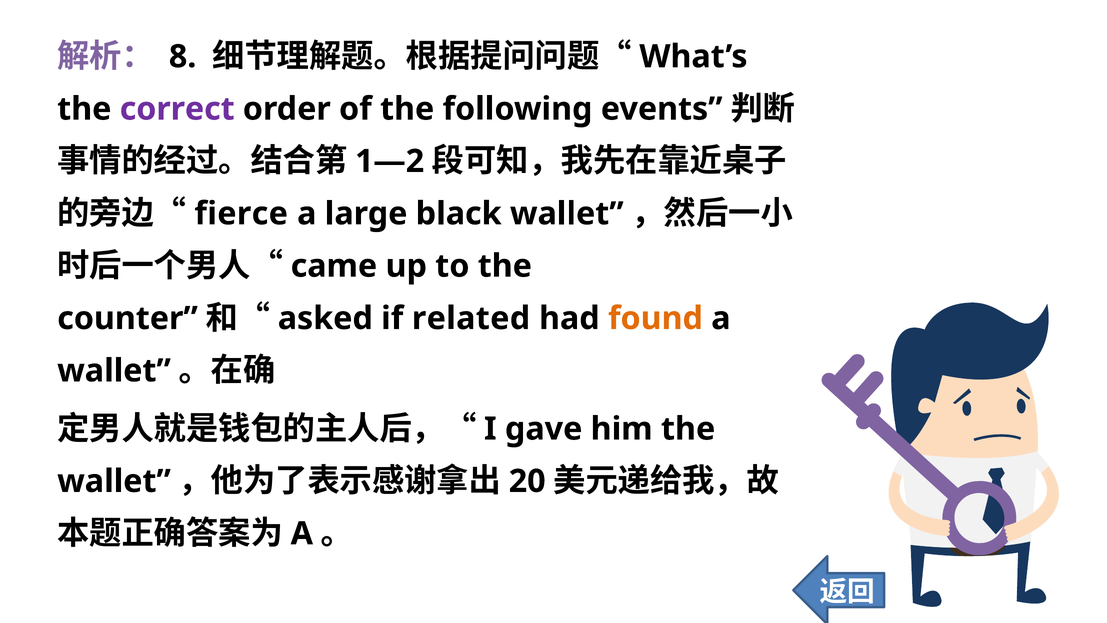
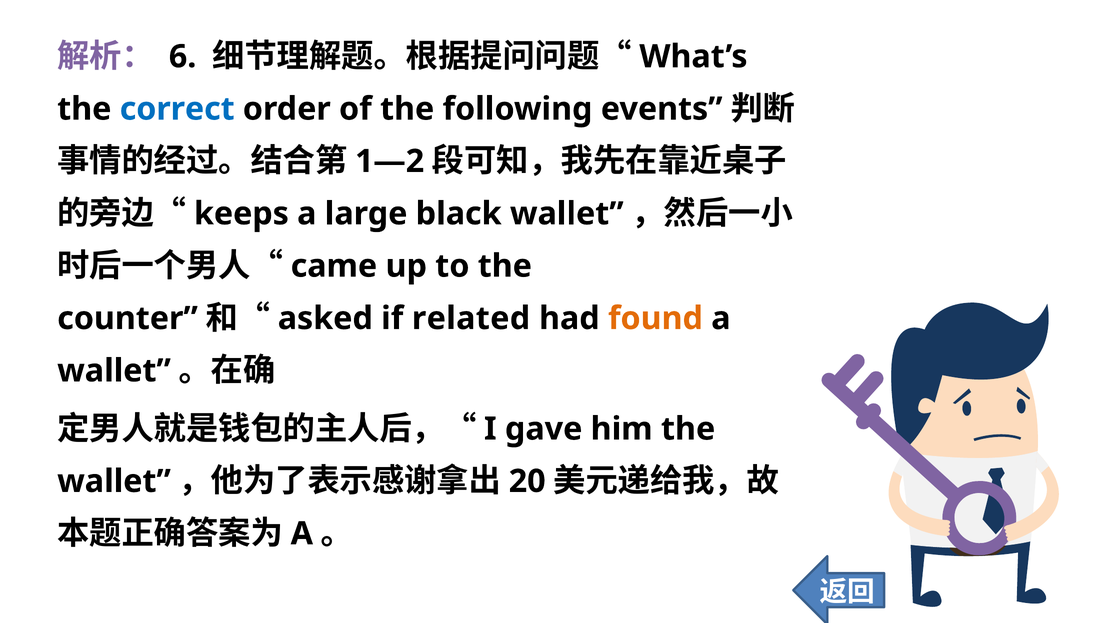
8: 8 -> 6 (183, 57)
correct colour: purple -> blue (177, 109)
fierce: fierce -> keeps (241, 214)
